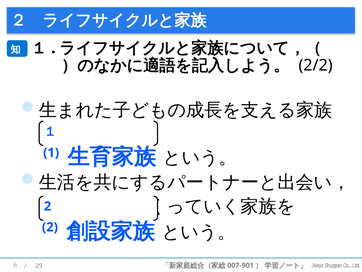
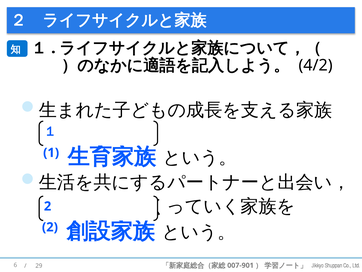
2/2: 2/2 -> 4/2 (316, 65)
